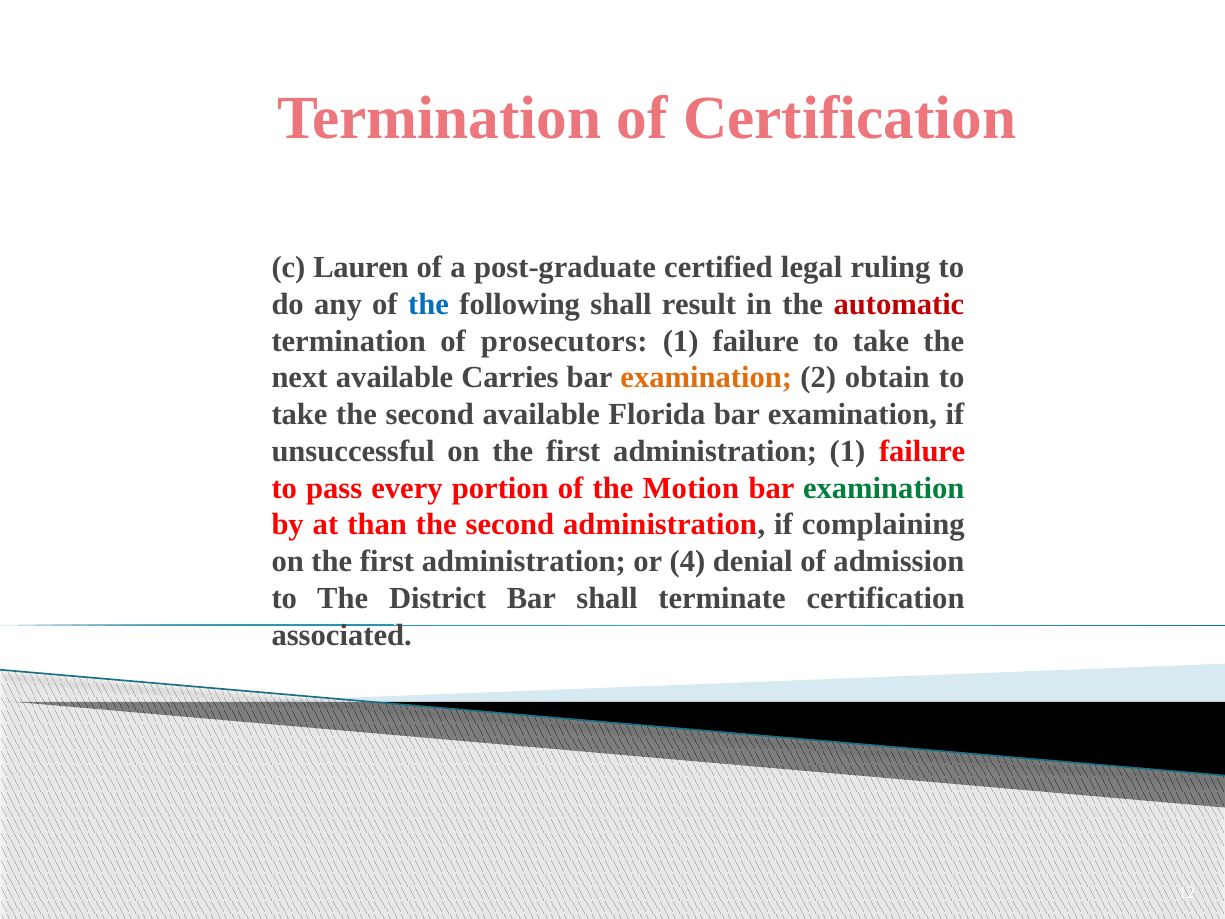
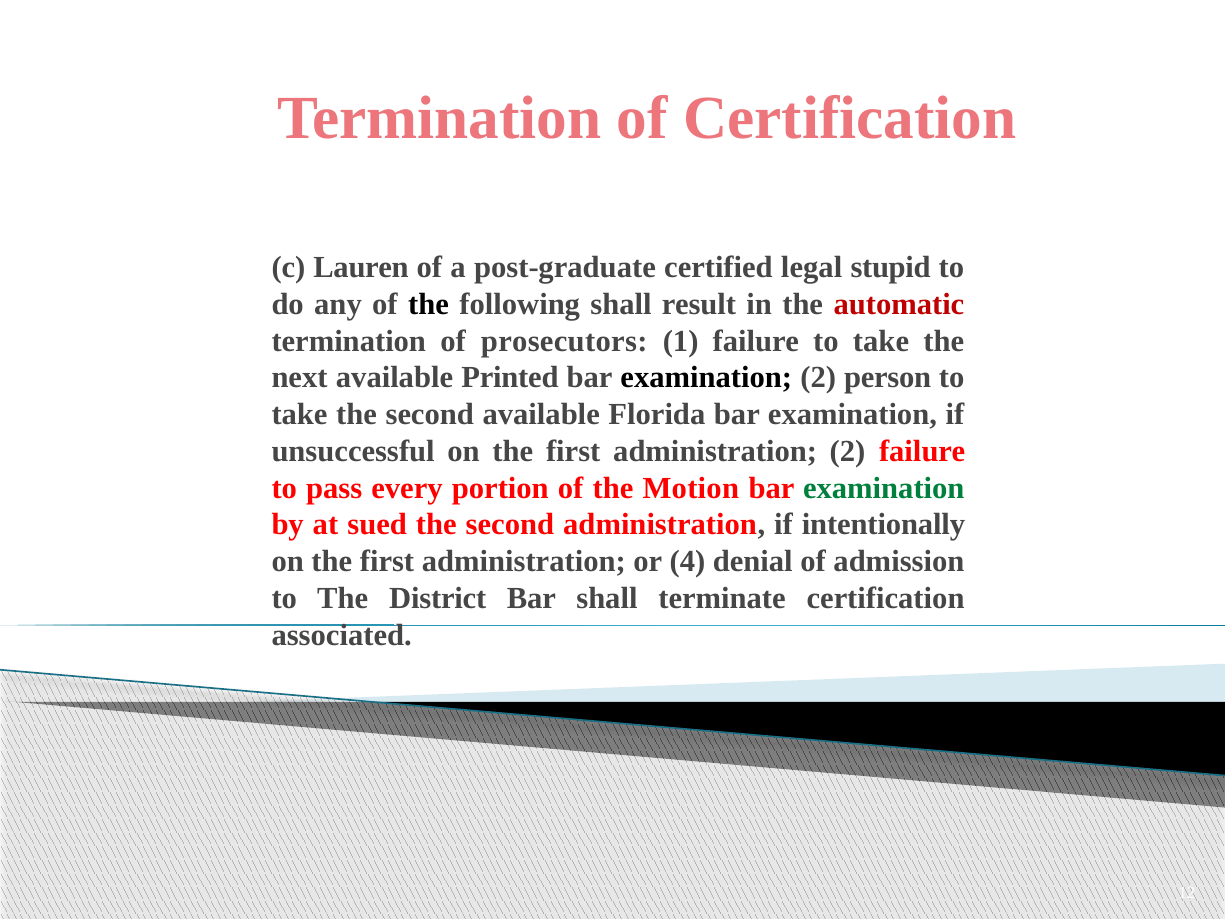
ruling: ruling -> stupid (891, 267)
the colour: blue -> black (429, 304)
Carries: Carries -> Printed (510, 378)
examination colour: orange -> black (706, 378)
obtain: obtain -> person (888, 378)
administration 1: 1 -> 2 (848, 451)
than: than -> sued (377, 525)
complaining: complaining -> intentionally (883, 525)
